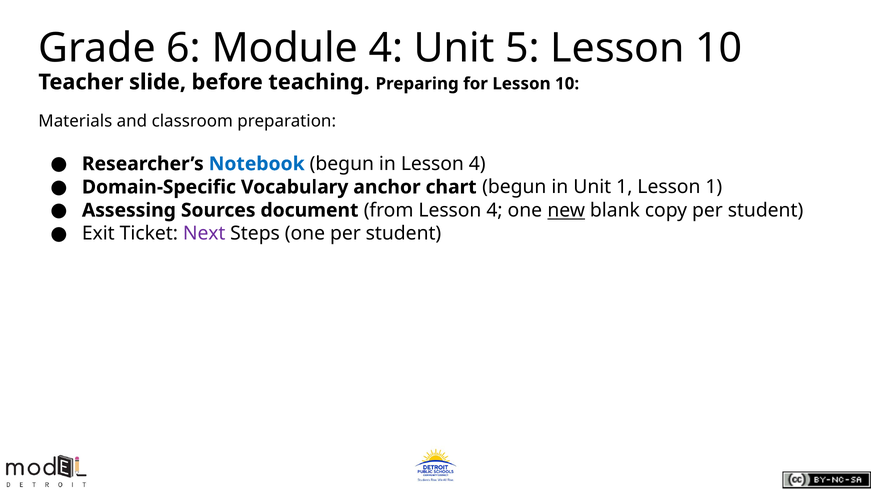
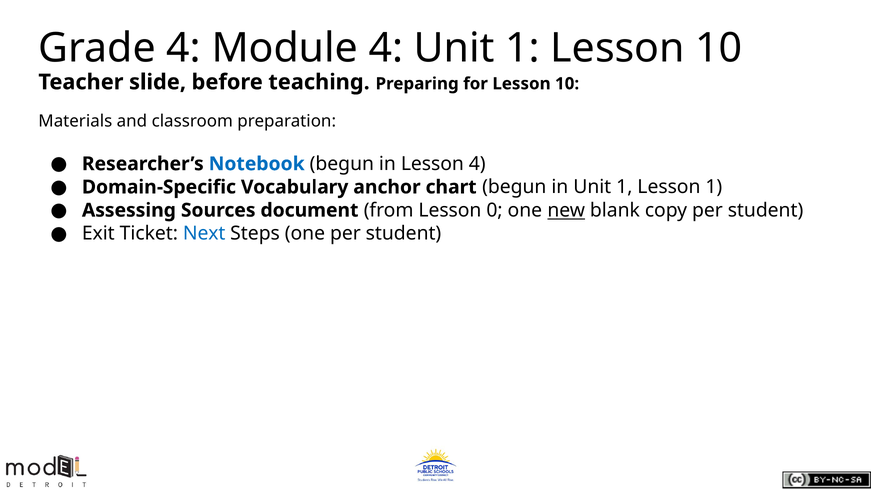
Grade 6: 6 -> 4 (184, 48)
4 Unit 5: 5 -> 1 (523, 48)
from Lesson 4: 4 -> 0 (495, 210)
Next colour: purple -> blue (204, 233)
